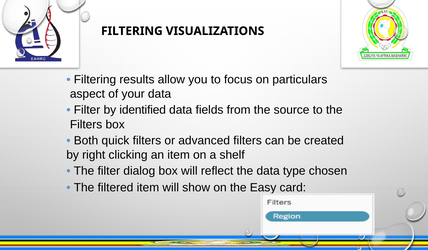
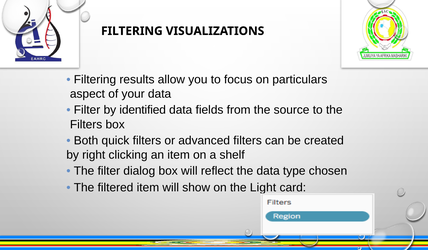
Easy: Easy -> Light (263, 187)
